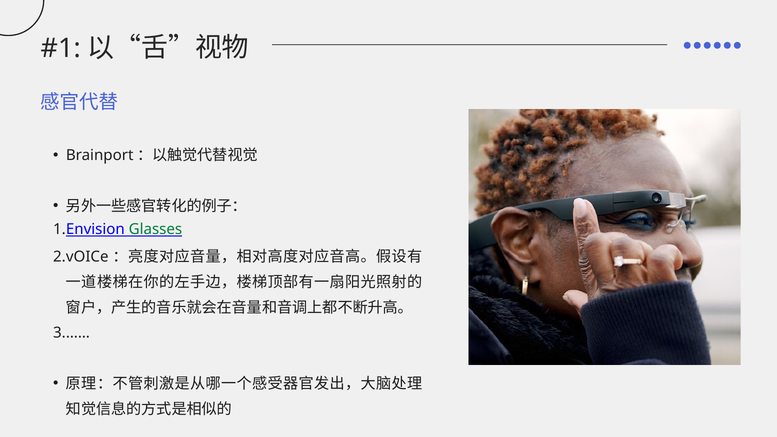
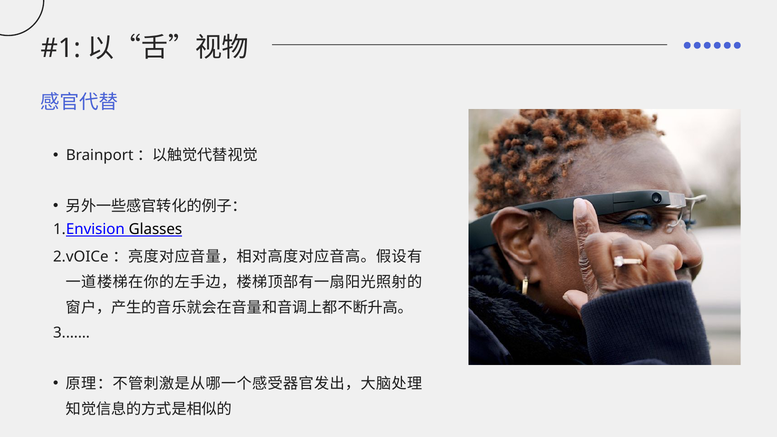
Glasses colour: green -> black (155, 229)
